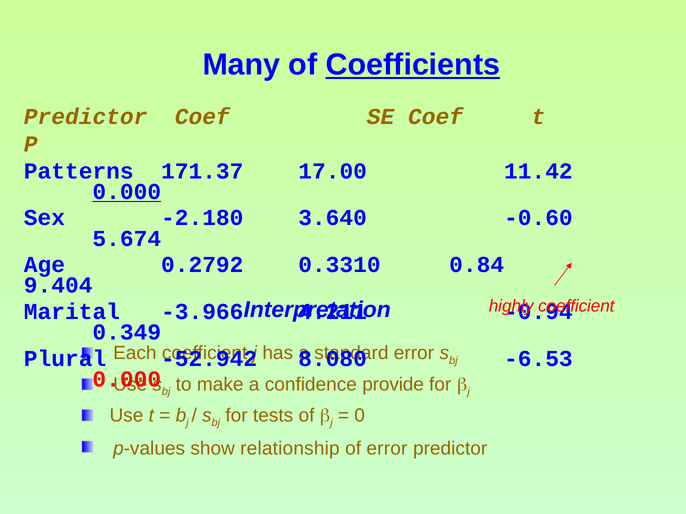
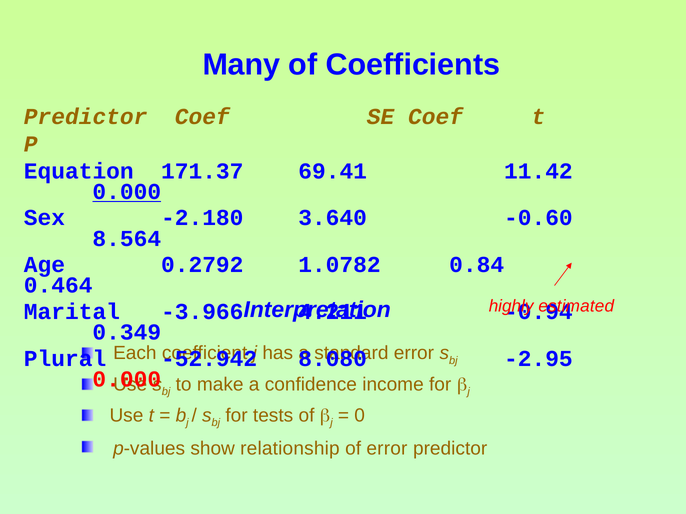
Coefficients underline: present -> none (413, 65)
Patterns: Patterns -> Equation (79, 171)
17.00: 17.00 -> 69.41 (333, 171)
5.674: 5.674 -> 8.564 (127, 239)
0.3310: 0.3310 -> 1.0782 (339, 265)
9.404: 9.404 -> 0.464 (58, 286)
coefficient: coefficient -> estimated (576, 306)
-6.53: -6.53 -> -2.95 (538, 359)
provide: provide -> income (393, 385)
